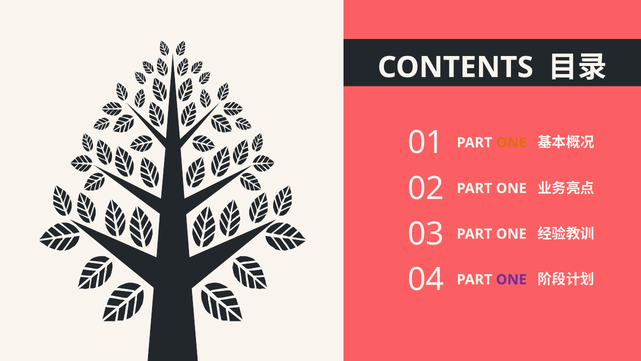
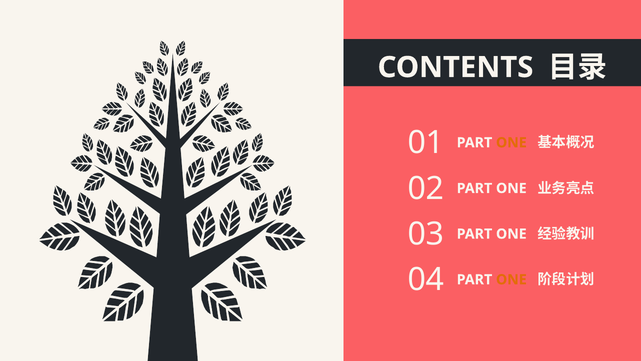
ONE colour: purple -> orange (511, 279)
